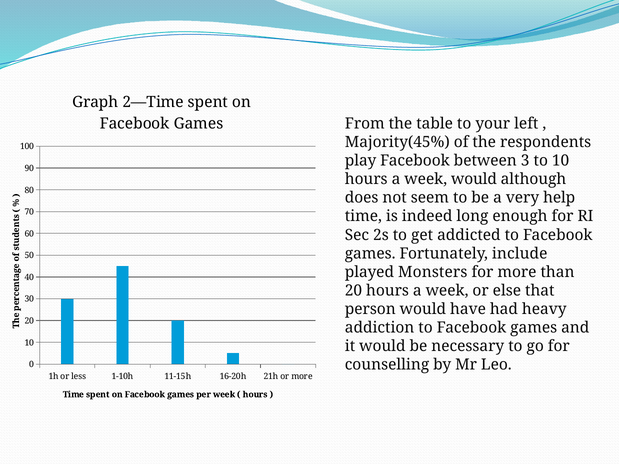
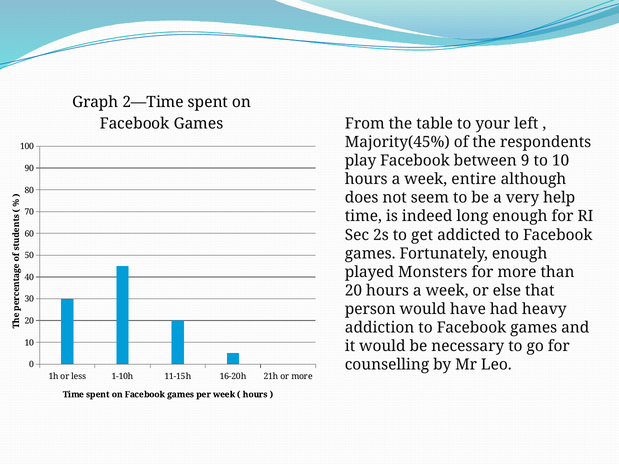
3: 3 -> 9 (525, 161)
week would: would -> entire (474, 179)
Fortunately include: include -> enough (520, 254)
